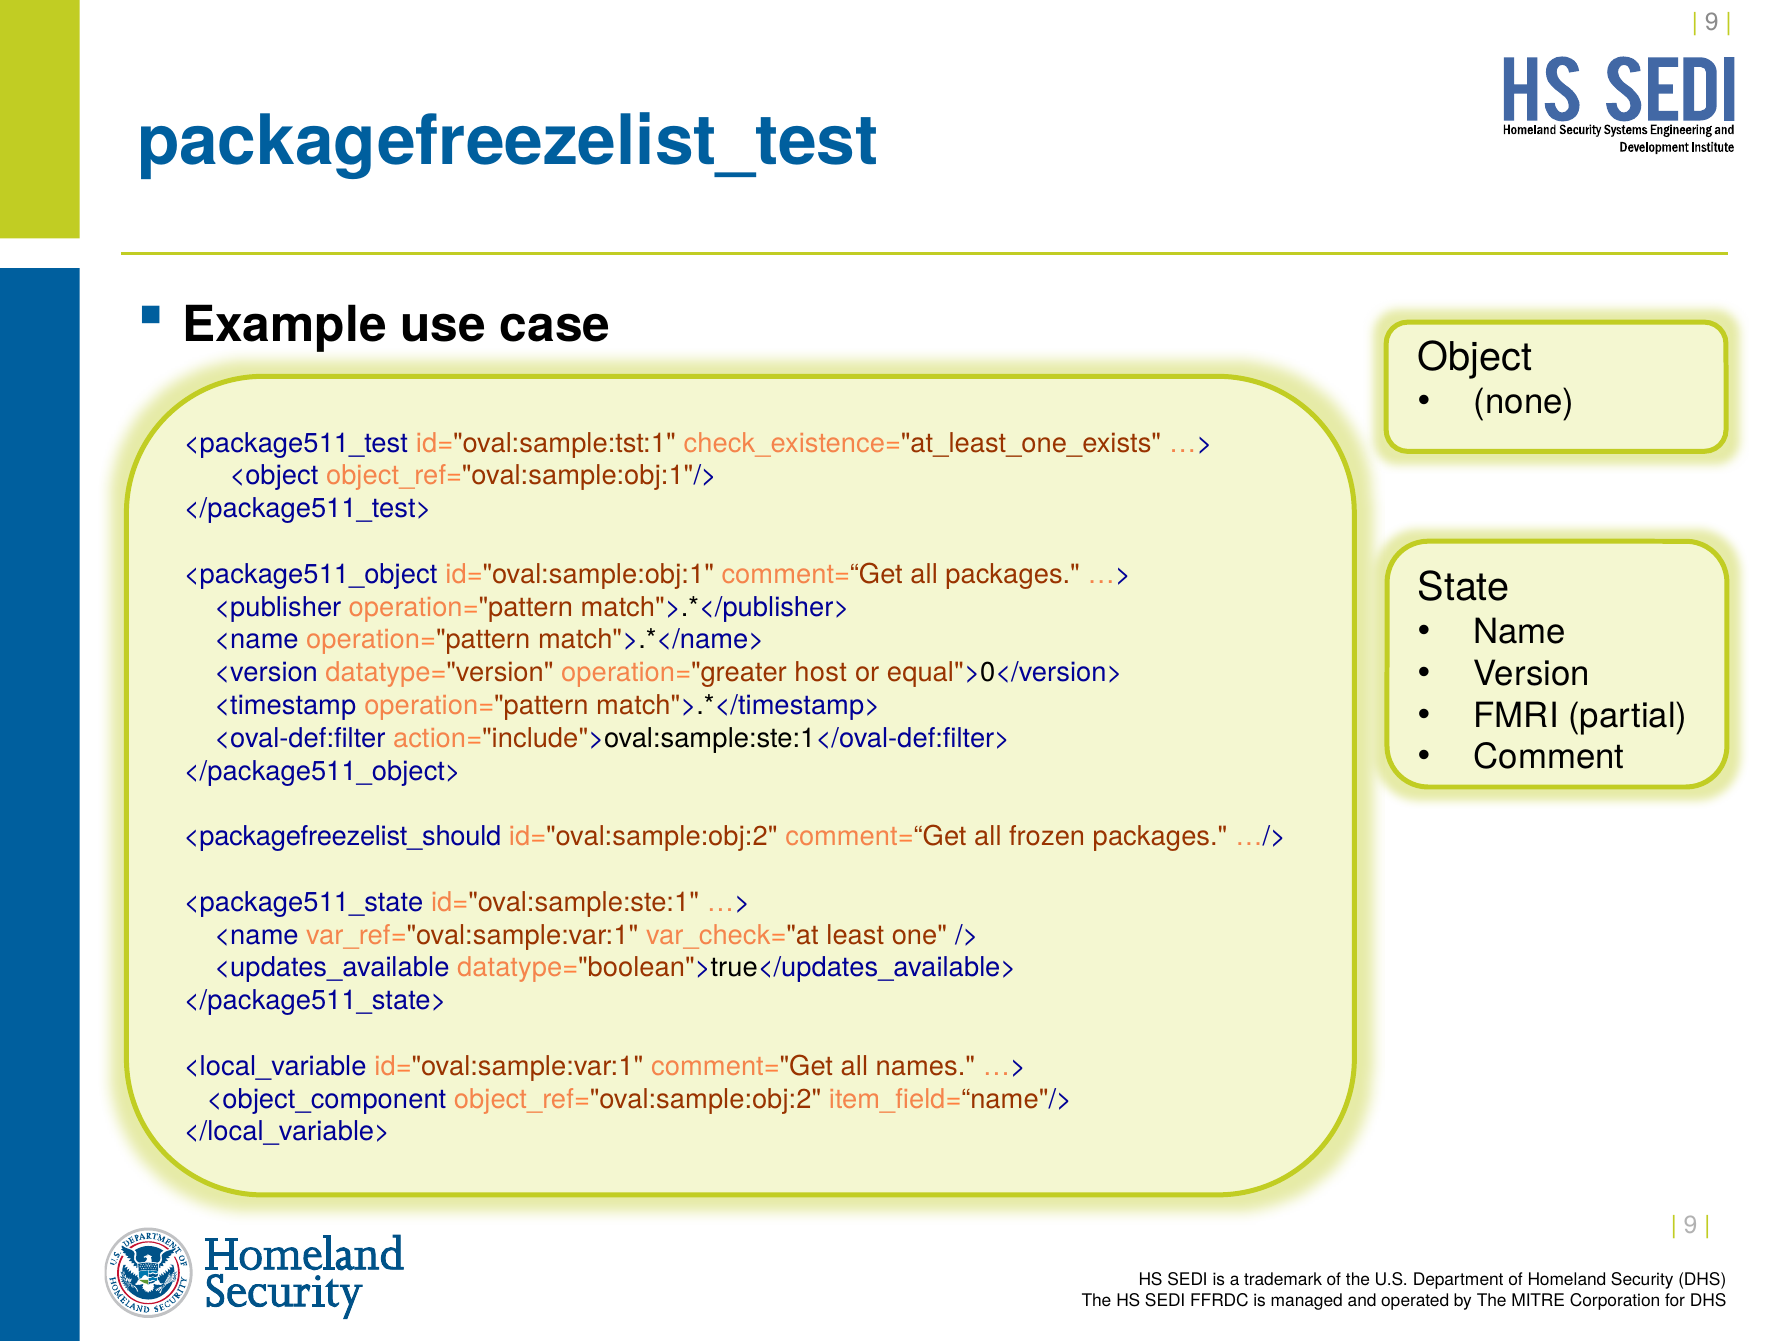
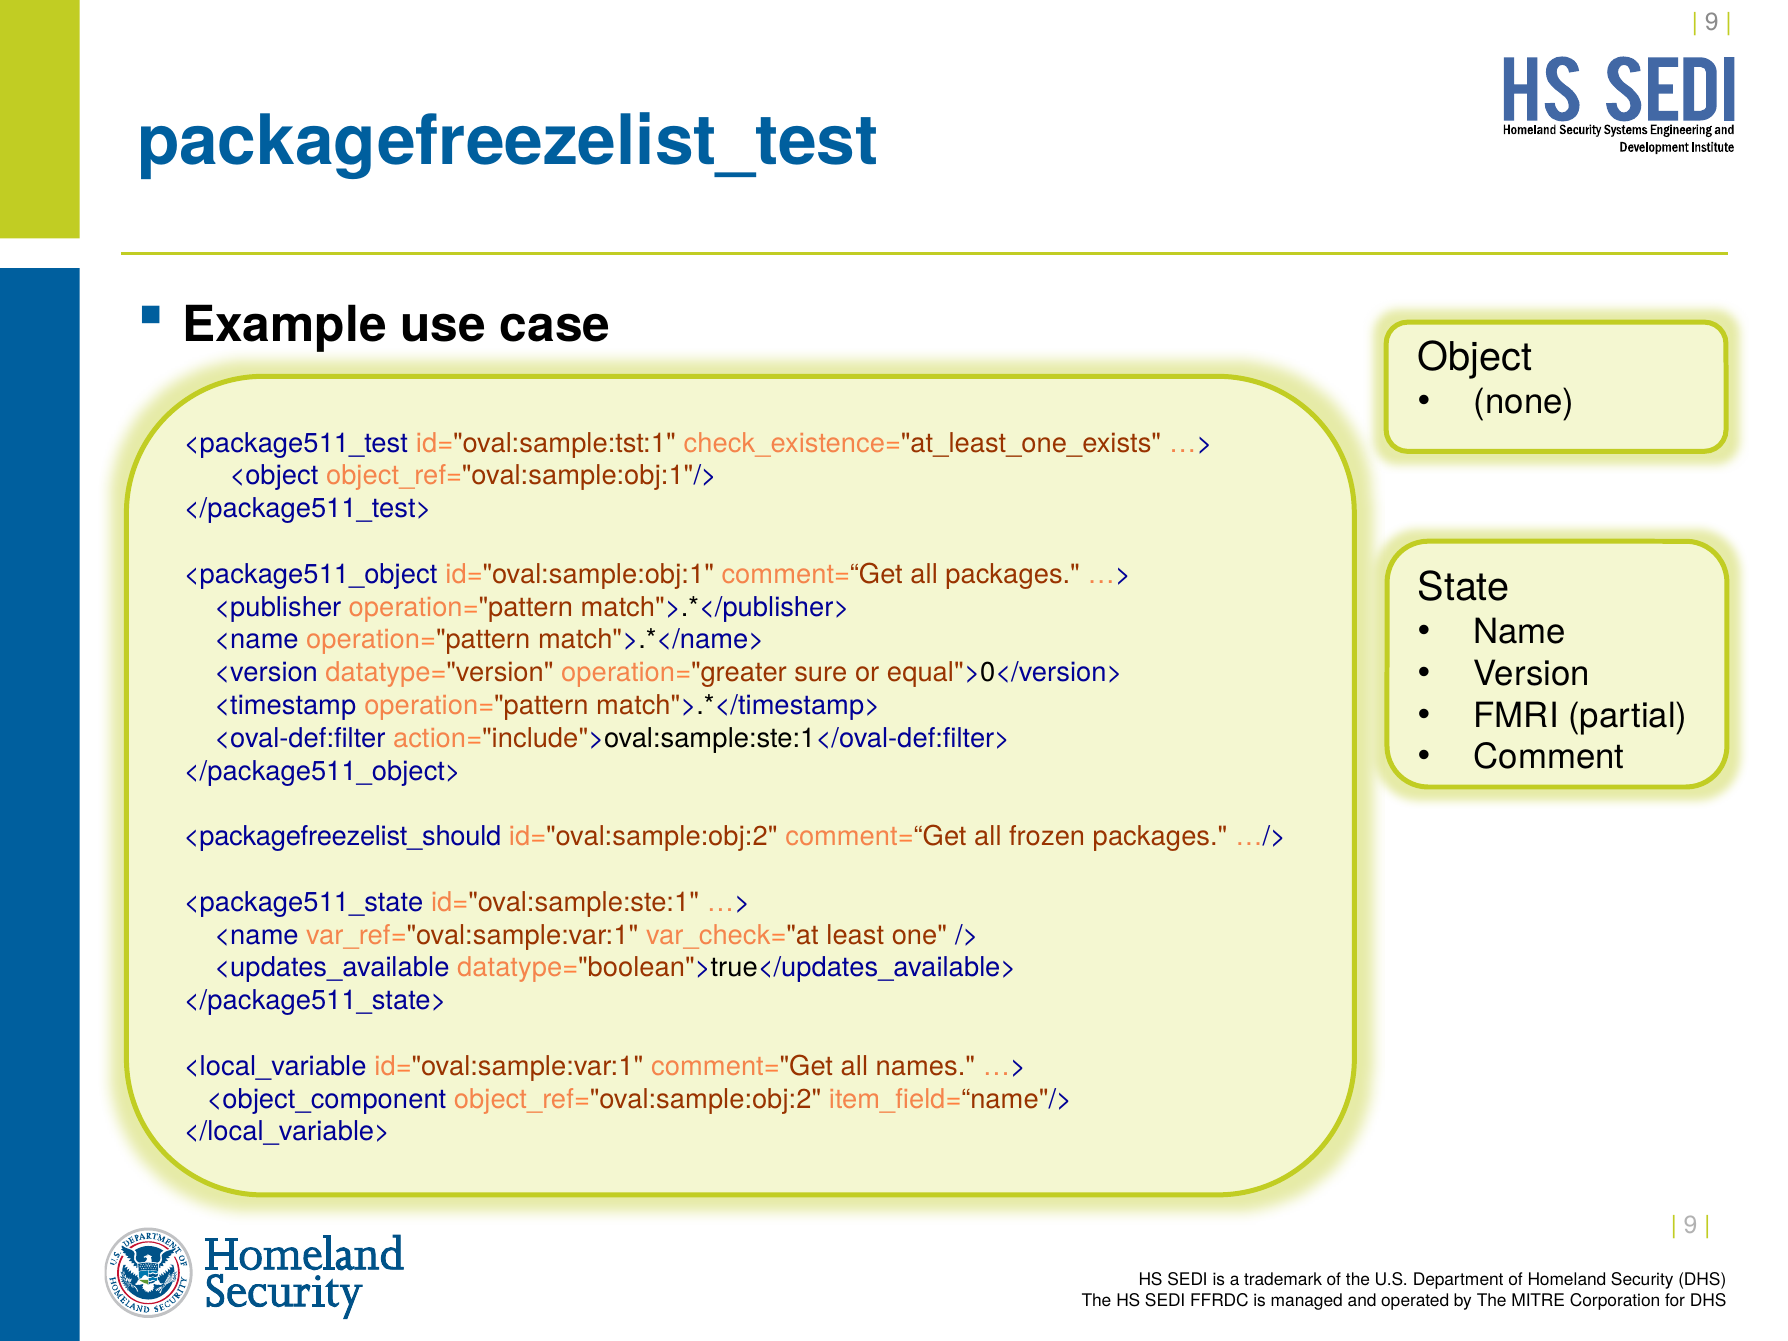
host: host -> sure (821, 673)
